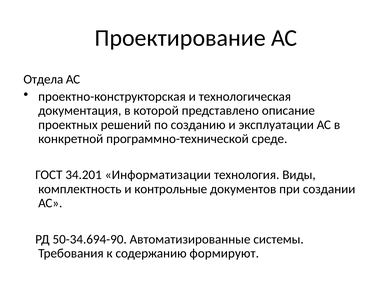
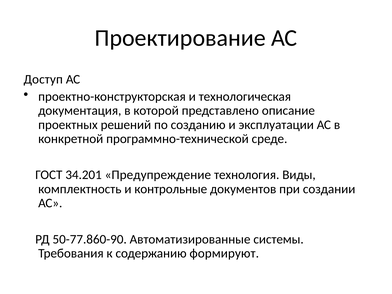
Отдела: Отдела -> Доступ (43, 79)
Информатизации: Информатизации -> Предупреждение (158, 175)
50-34.694-90: 50-34.694-90 -> 50-77.860-90 (90, 239)
